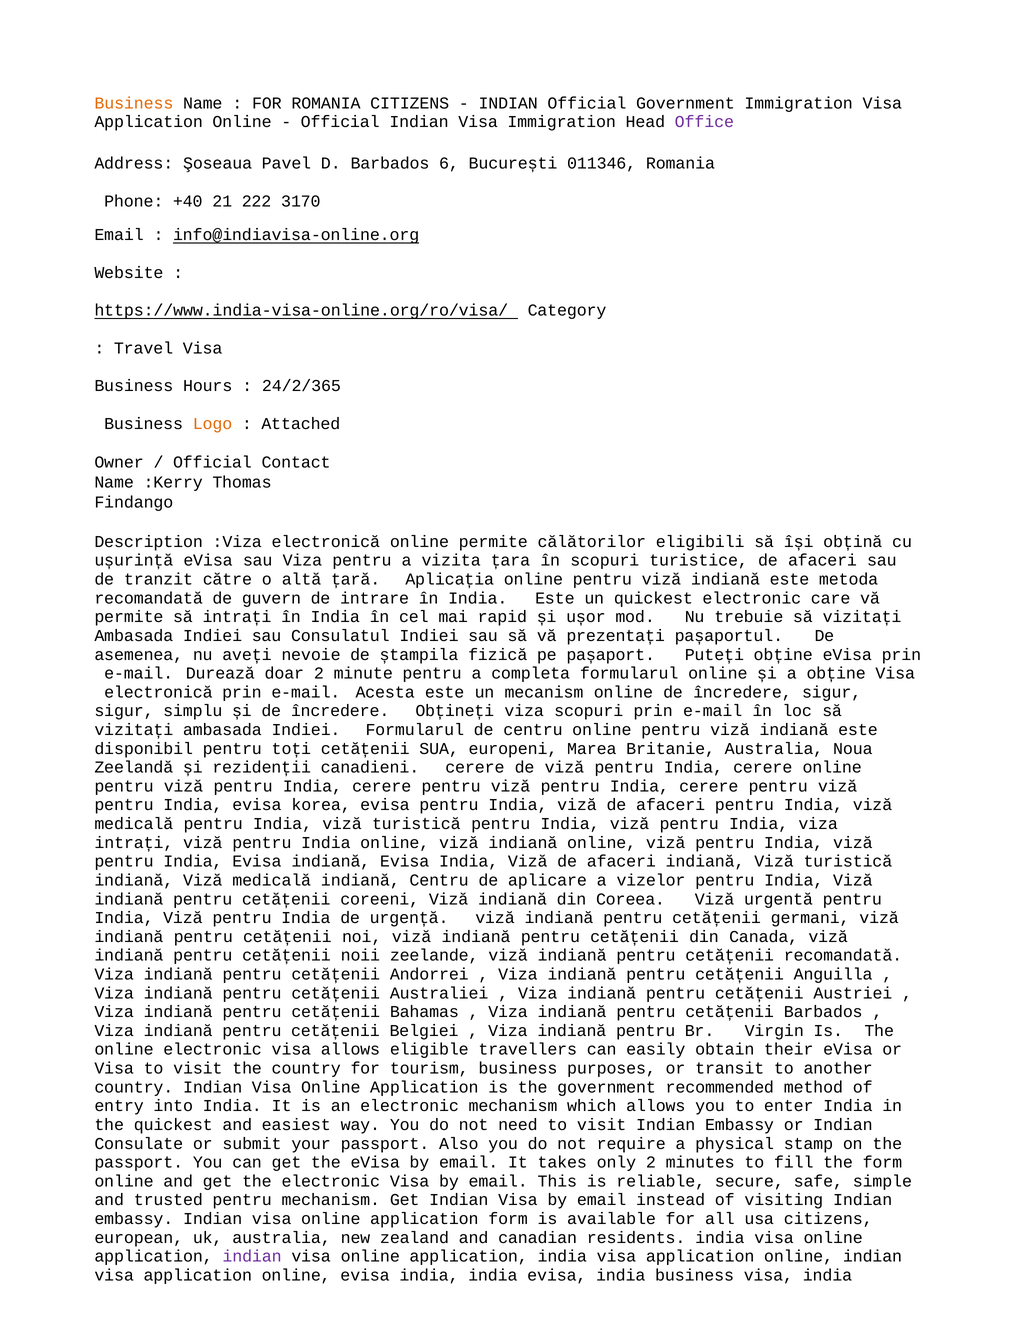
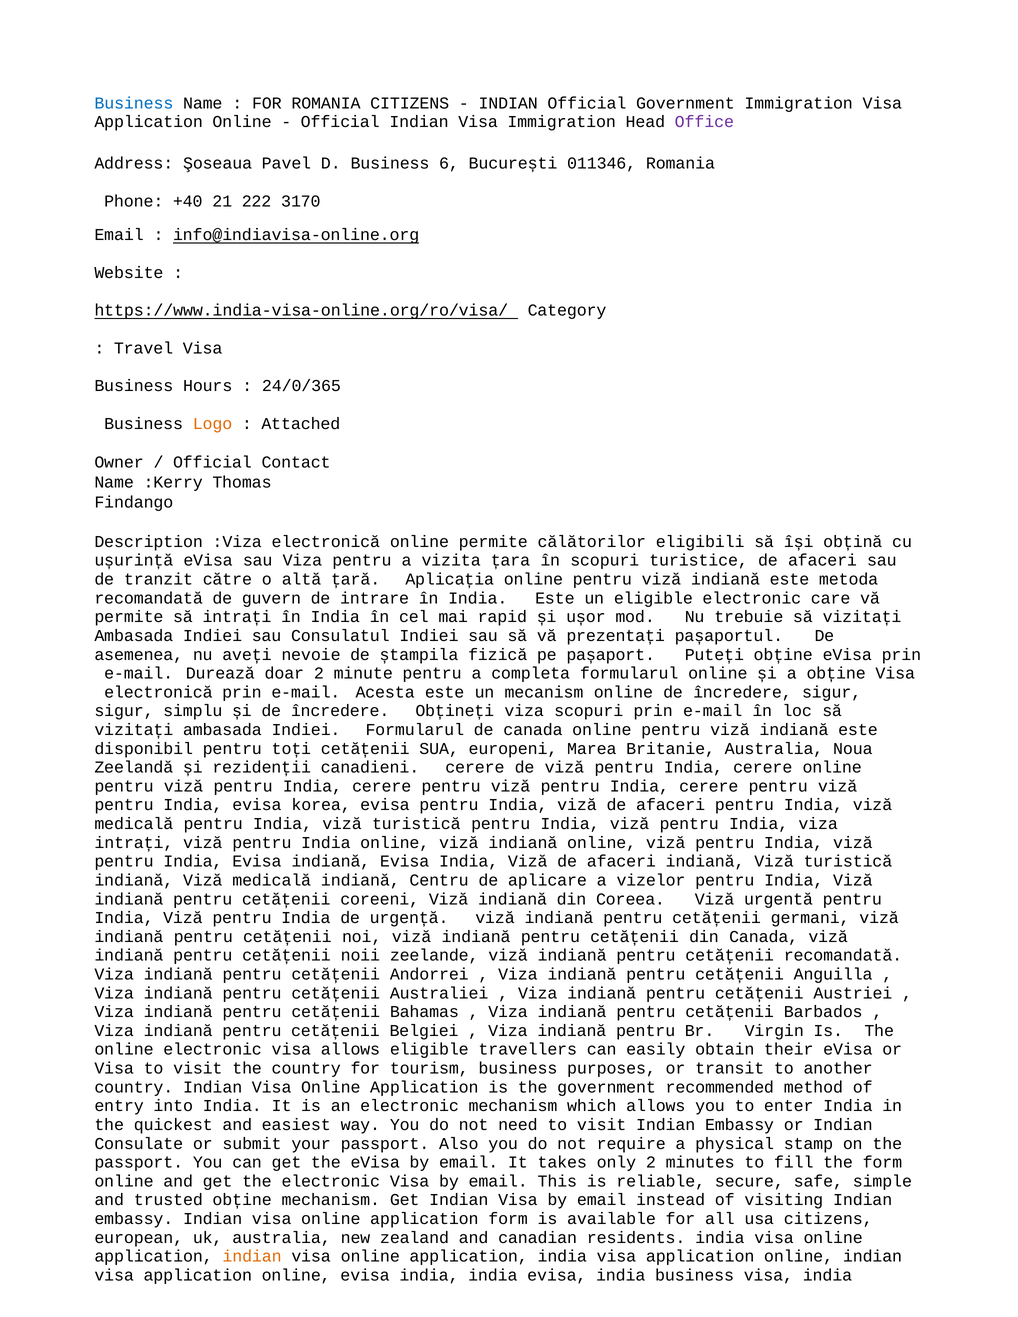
Business colour: orange -> blue (134, 103)
D Barbados: Barbados -> Business (390, 163)
24/2/365: 24/2/365 -> 24/0/365 (301, 386)
un quickest: quickest -> eligible (653, 598)
de centru: centru -> canada (533, 730)
trusted pentru: pentru -> obține (242, 1200)
indian colour: purple -> orange (252, 1257)
